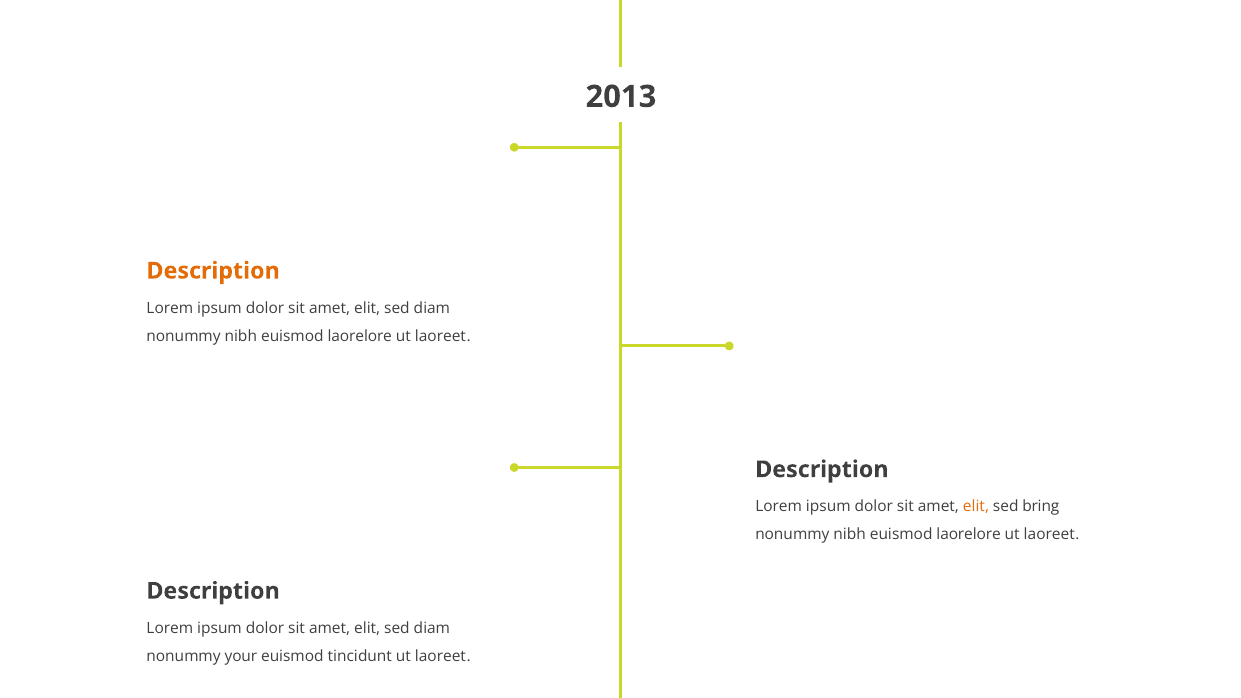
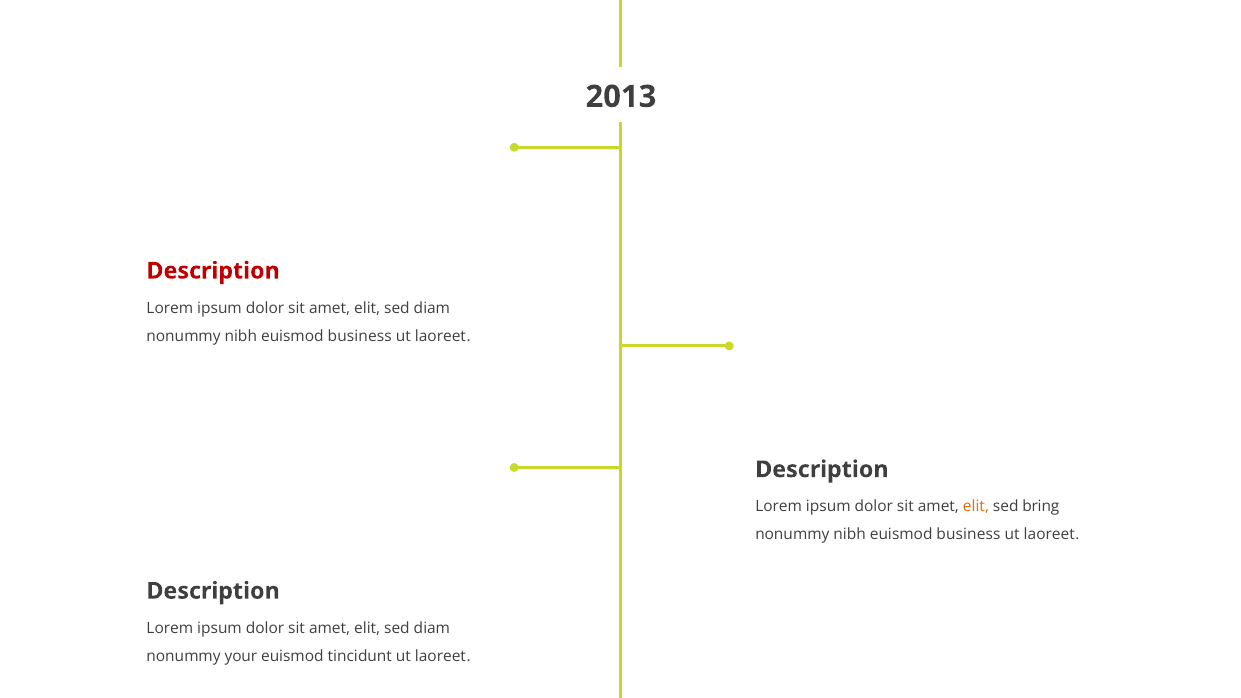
Description colour: orange -> red (213, 271)
laorelore: laorelore -> business (360, 336)
laorelore: laorelore -> business (968, 535)
